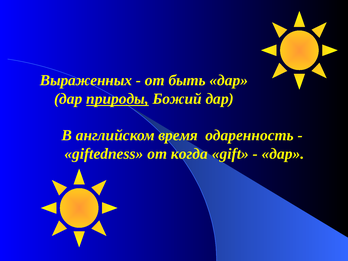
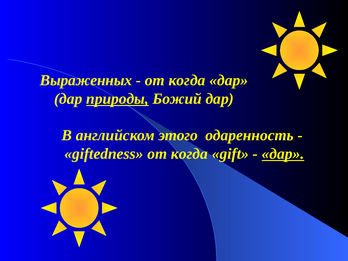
быть: быть -> когда (187, 80)
время: время -> этого (178, 135)
дар underline: none -> present (283, 154)
